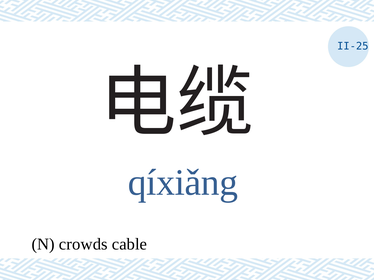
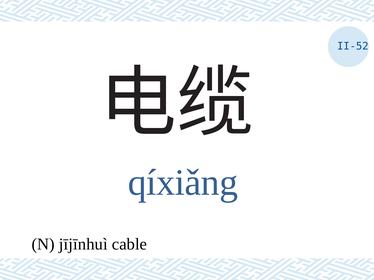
II-25: II-25 -> II-52 (353, 46)
crowds: crowds -> jījīnhuì (83, 245)
